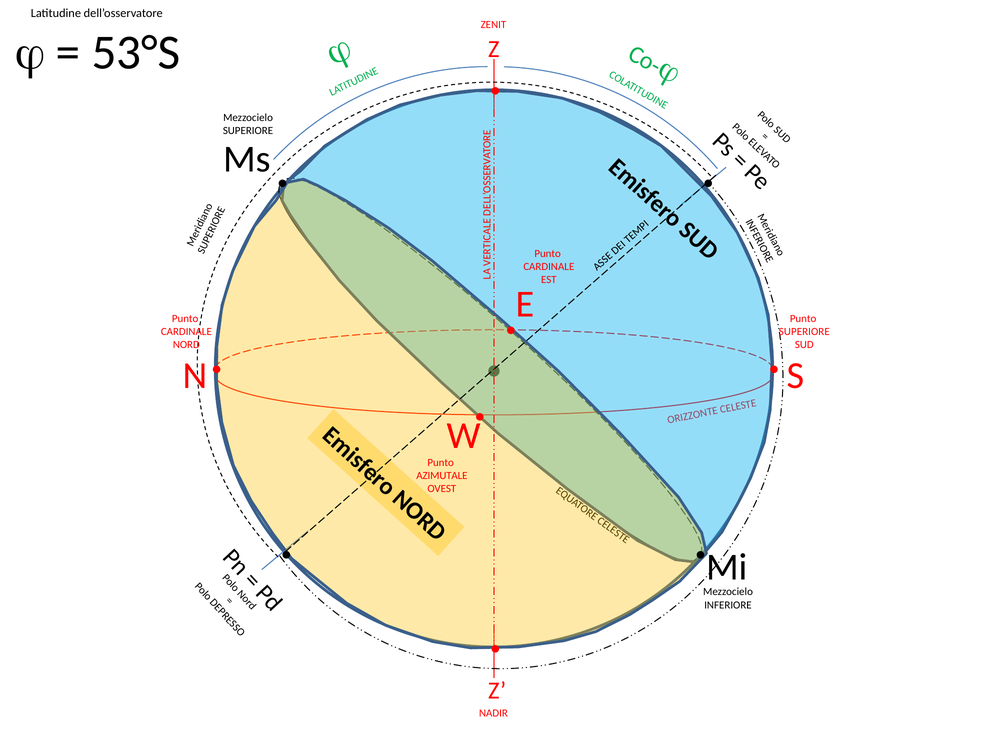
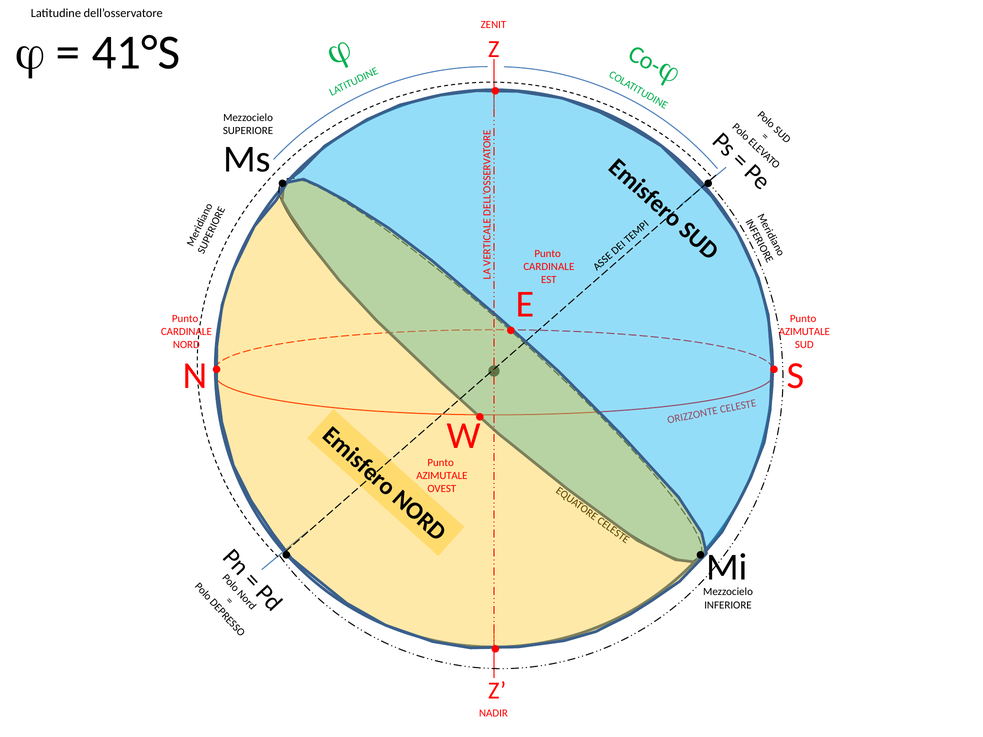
53°S: 53°S -> 41°S (136, 53)
SUPERIORE: SUPERIORE -> AZIMUTALE (804, 332)
